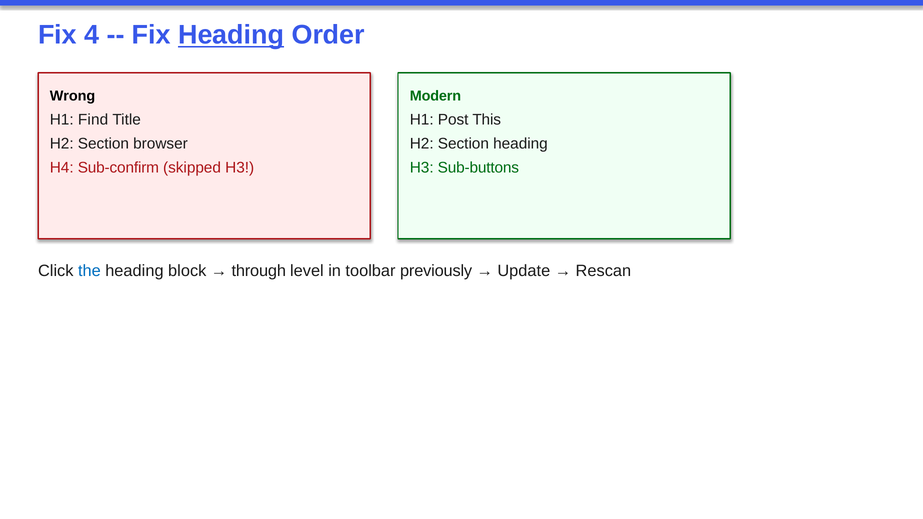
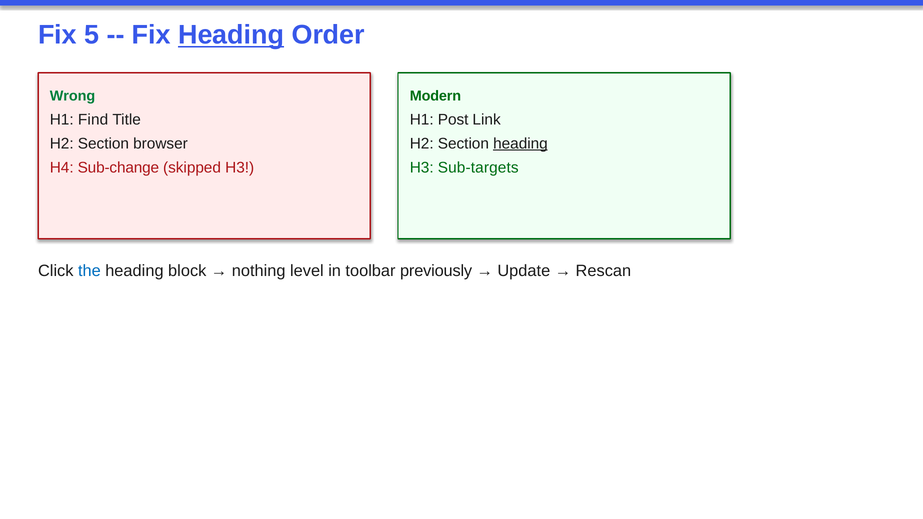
4: 4 -> 5 (92, 35)
Wrong colour: black -> green (73, 96)
This: This -> Link (487, 120)
heading underline: none -> present (520, 144)
Sub-confirm: Sub-confirm -> Sub-change (118, 168)
Sub-buttons: Sub-buttons -> Sub-targets (478, 168)
through: through -> nothing (259, 271)
